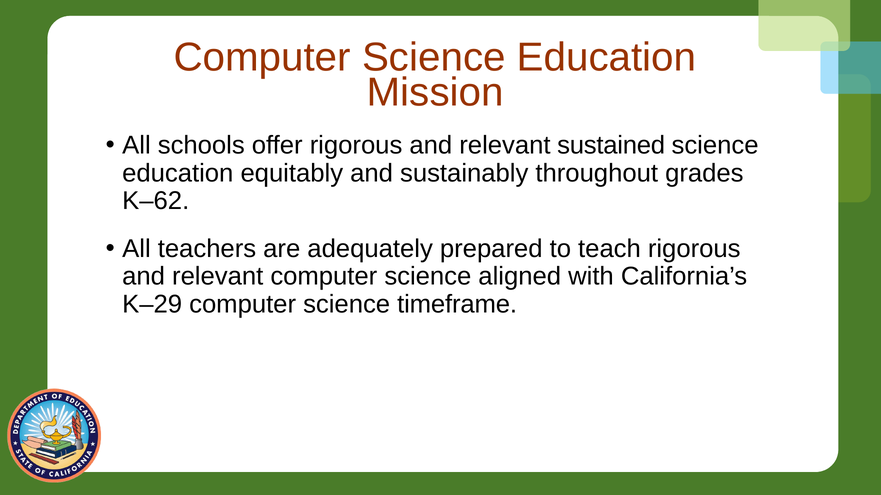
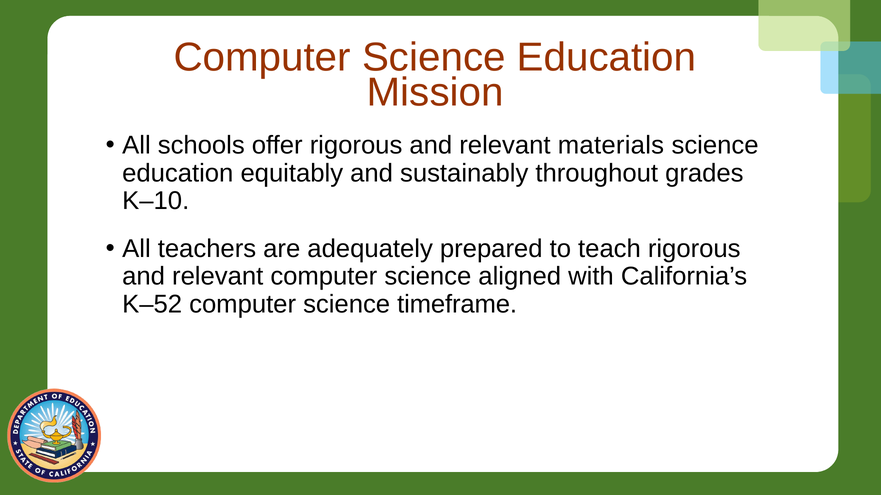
sustained: sustained -> materials (611, 146)
K–62: K–62 -> K–10 (156, 201)
K–29: K–29 -> K–52 (152, 305)
